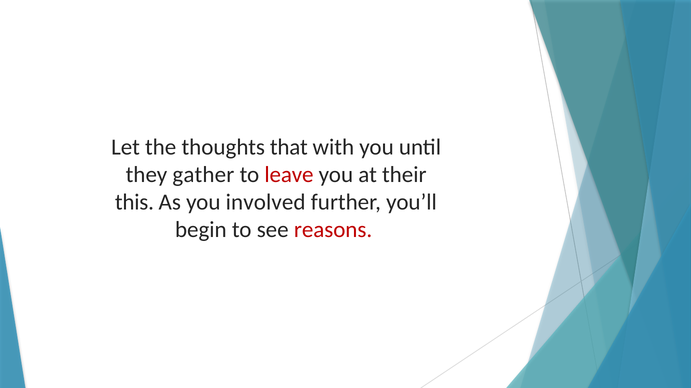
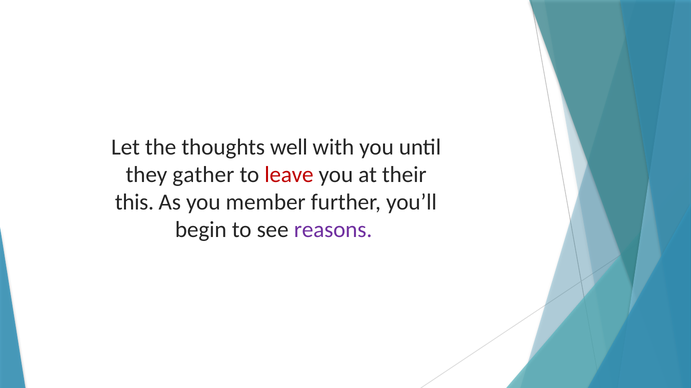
that: that -> well (289, 147)
involved: involved -> member (266, 203)
reasons colour: red -> purple (333, 230)
